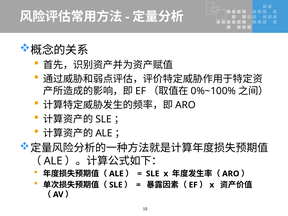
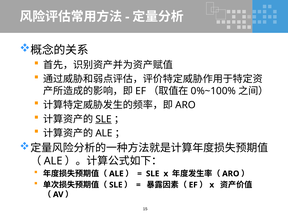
SLE underline: none -> present (104, 119)
